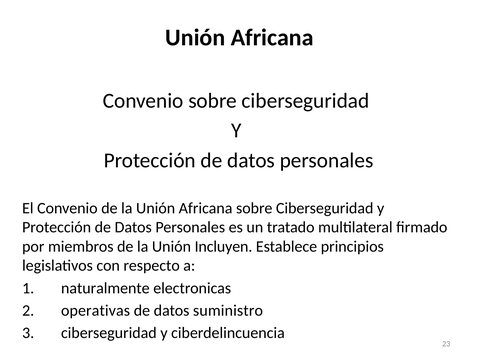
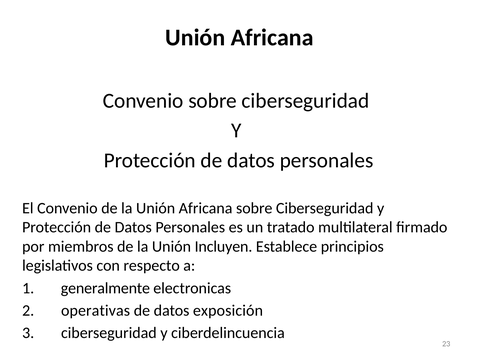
naturalmente: naturalmente -> generalmente (105, 287)
suministro: suministro -> exposición (228, 310)
